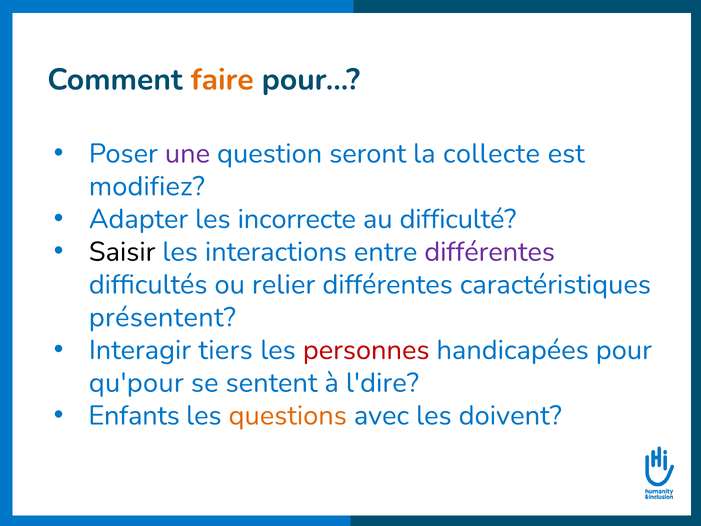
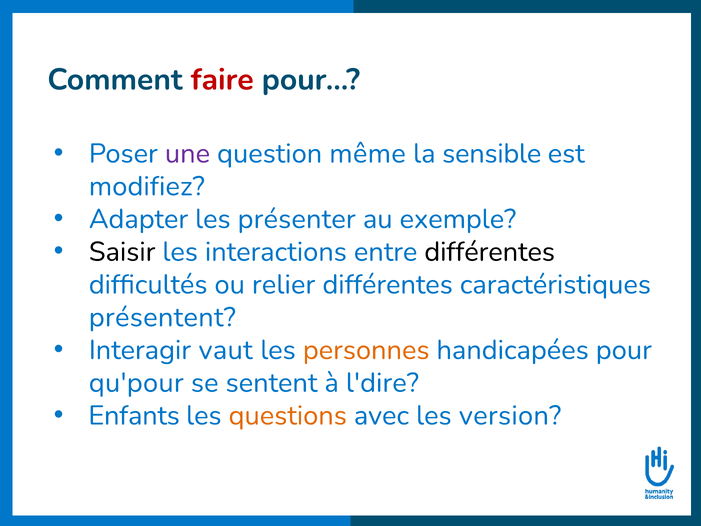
faire colour: orange -> red (222, 80)
seront: seront -> même (368, 153)
collecte: collecte -> sensible (492, 153)
incorrecte: incorrecte -> présenter (297, 219)
difficulté: difficulté -> exemple (458, 219)
différentes colour: purple -> black (490, 252)
tiers: tiers -> vaut (226, 350)
personnes colour: red -> orange (366, 350)
doivent: doivent -> version (510, 415)
